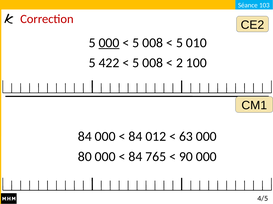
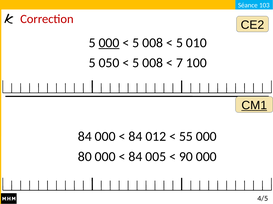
422: 422 -> 050 (109, 63)
2: 2 -> 7 (179, 63)
CM1 underline: none -> present (254, 106)
63: 63 -> 55 (186, 137)
765: 765 -> 005 (156, 157)
